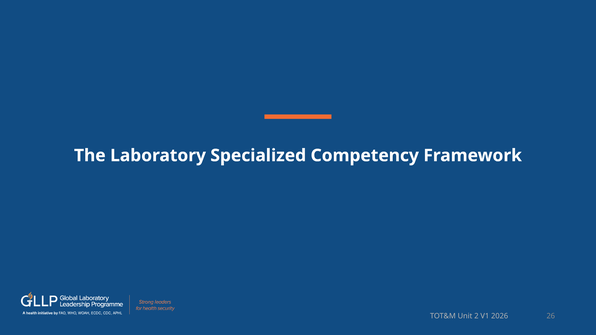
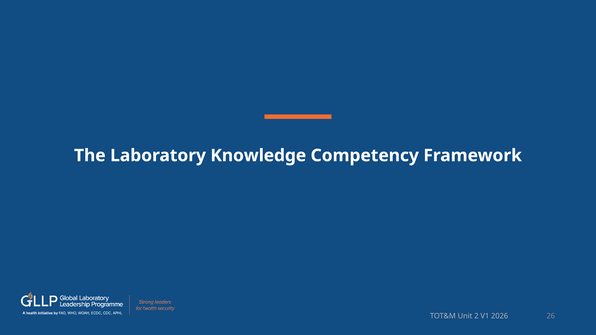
Specialized: Specialized -> Knowledge (258, 156)
